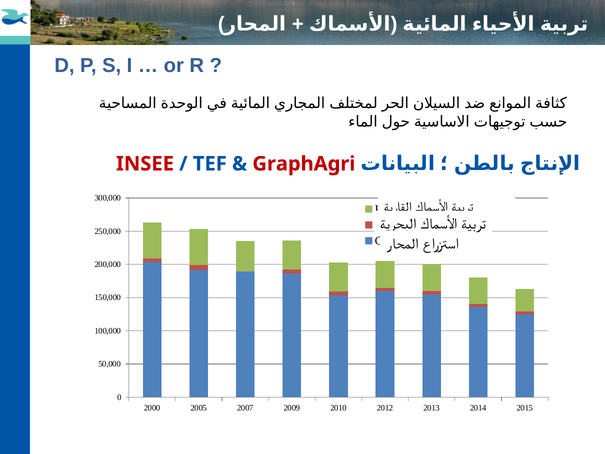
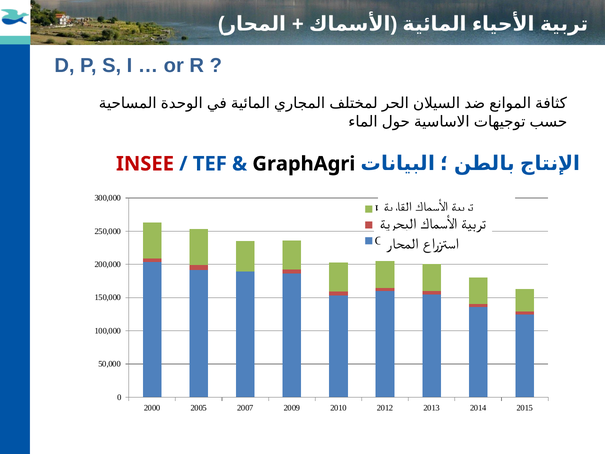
GraphAgri colour: red -> black (304, 164)
